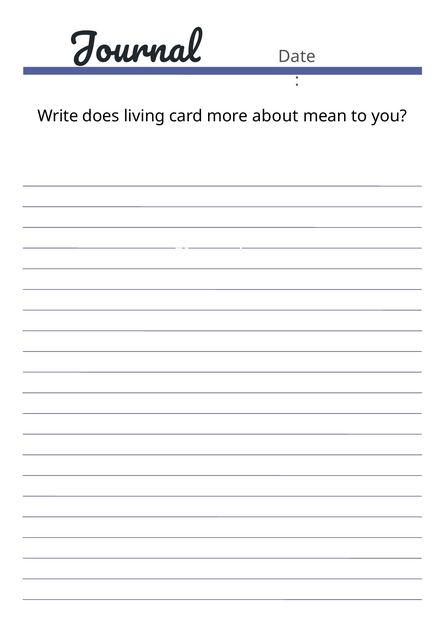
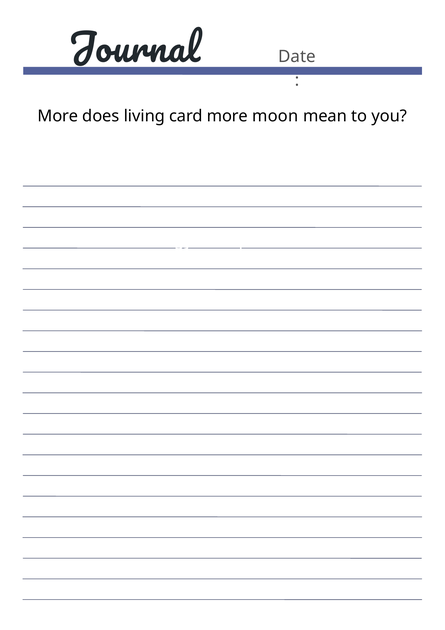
Write: Write -> More (58, 116)
about: about -> moon (275, 116)
